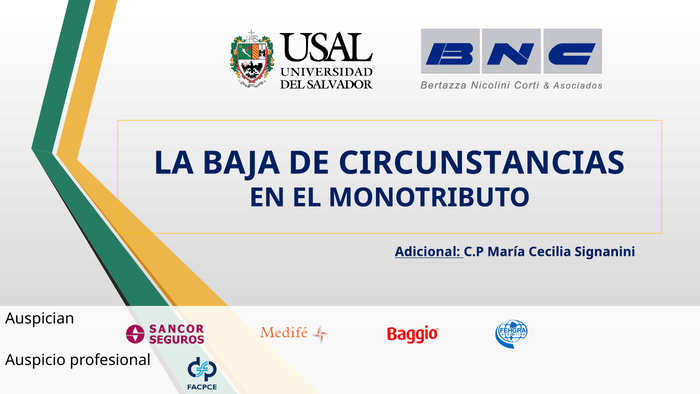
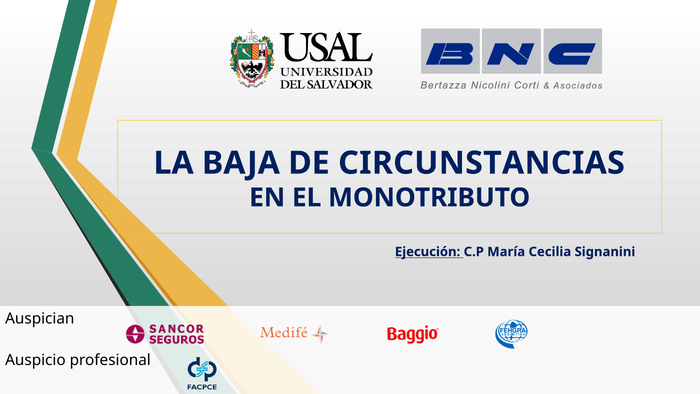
Adicional: Adicional -> Ejecución (428, 252)
